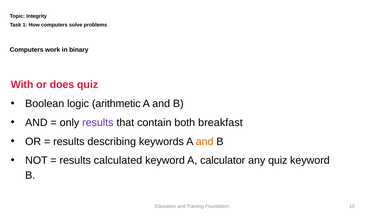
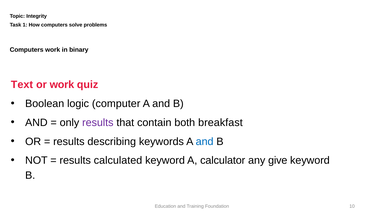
With: With -> Text (22, 85)
or does: does -> work (62, 85)
arithmetic: arithmetic -> computer (116, 104)
and colour: orange -> blue (205, 141)
any quiz: quiz -> give (278, 160)
